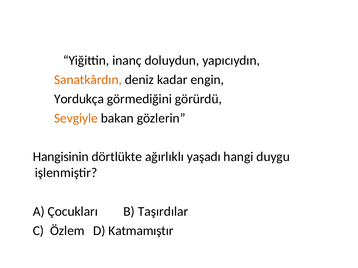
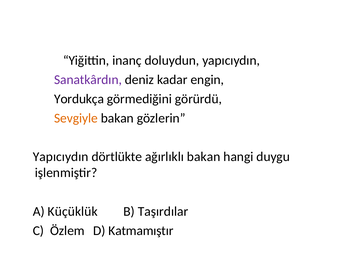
Sanatkârdın colour: orange -> purple (88, 80)
Hangisinin: Hangisinin -> Yapıcıydın (61, 157)
ağırlıklı yaşadı: yaşadı -> bakan (204, 157)
Çocukları: Çocukları -> Küçüklük (73, 212)
